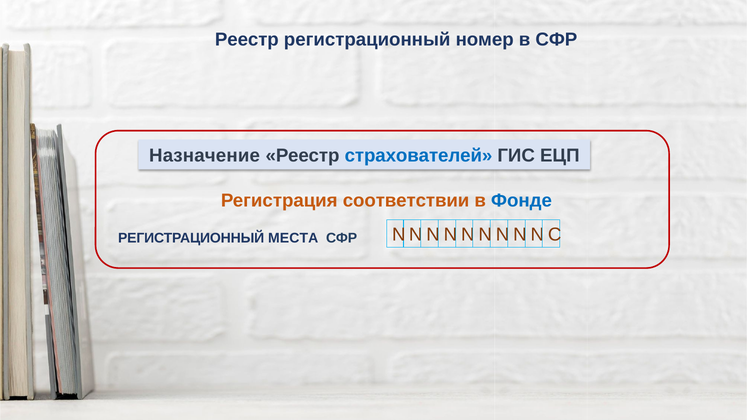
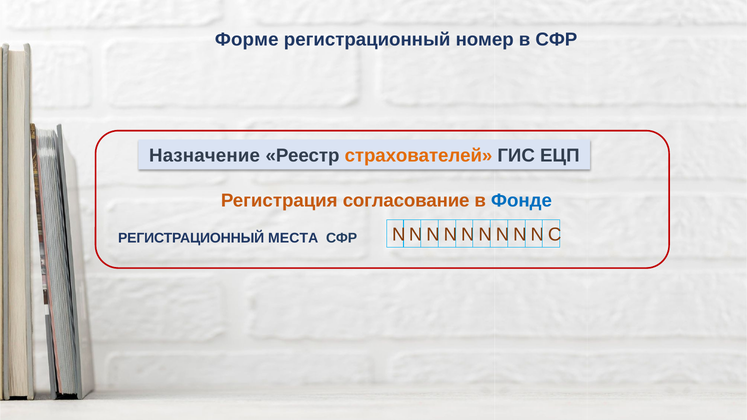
Реестр: Реестр -> Форме (247, 39)
страхователей colour: blue -> orange (418, 156)
соответствии: соответствии -> согласование (406, 201)
